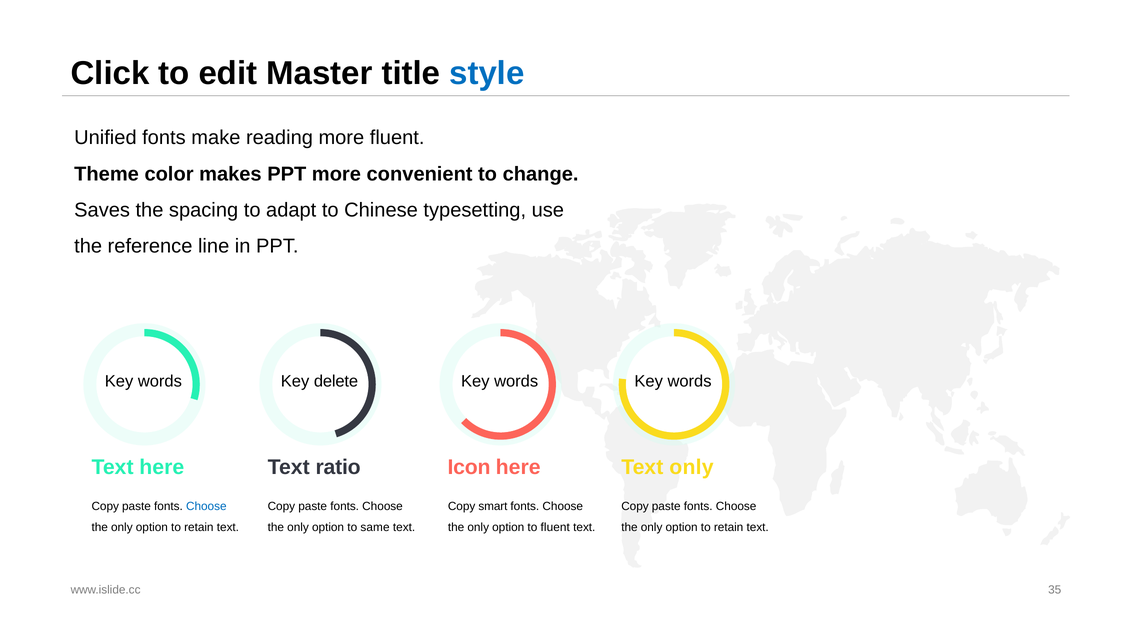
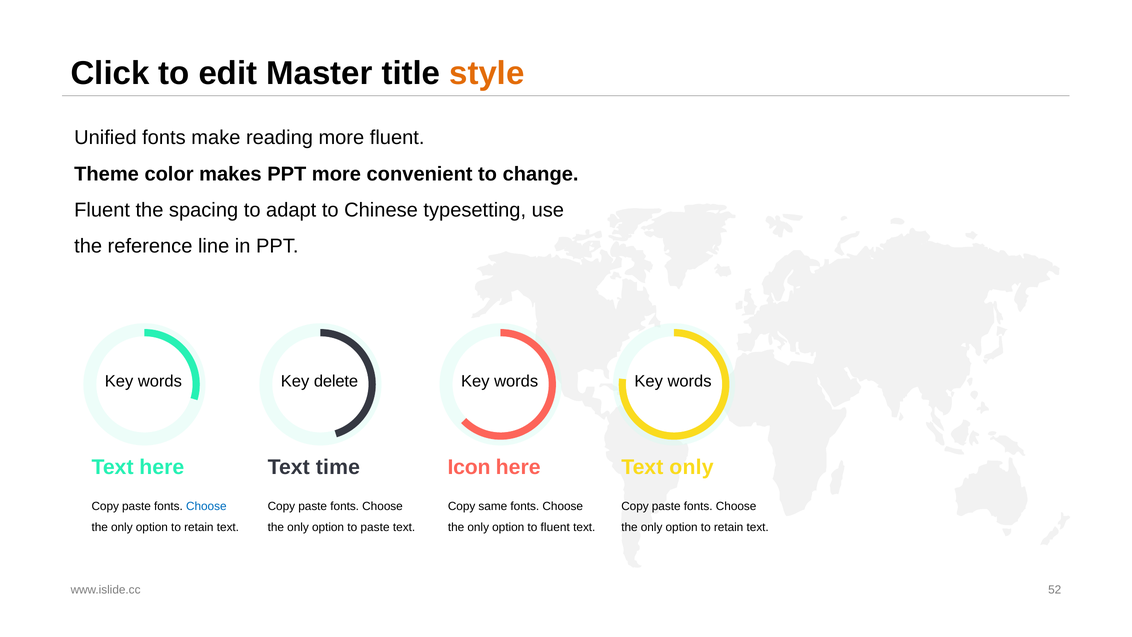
style colour: blue -> orange (487, 73)
Saves: Saves -> Fluent (102, 210)
ratio: ratio -> time (338, 467)
smart: smart -> same (493, 506)
to same: same -> paste (375, 527)
35: 35 -> 52 (1055, 590)
